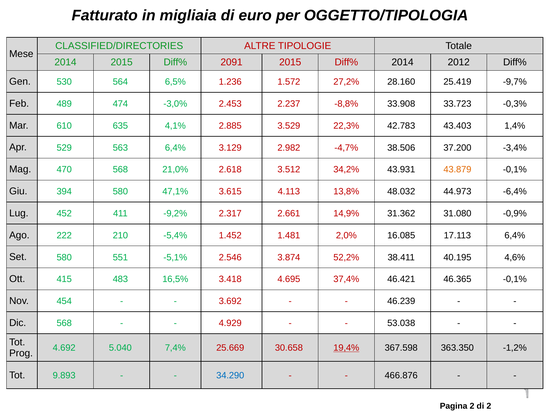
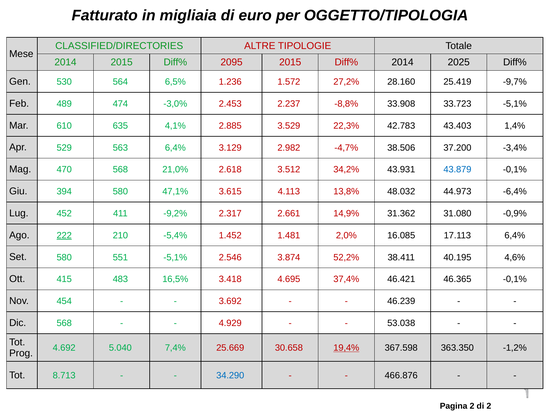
2091: 2091 -> 2095 (232, 62)
2012: 2012 -> 2025 (459, 62)
33.723 -0,3%: -0,3% -> -5,1% (515, 104)
43.879 colour: orange -> blue (457, 170)
222 underline: none -> present (64, 235)
9.893: 9.893 -> 8.713 (64, 375)
